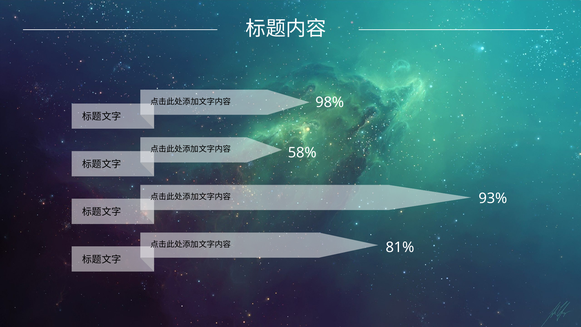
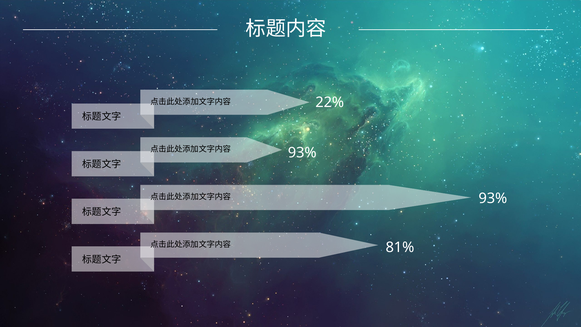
98%: 98% -> 22% (330, 102)
58%: 58% -> 93% (302, 153)
